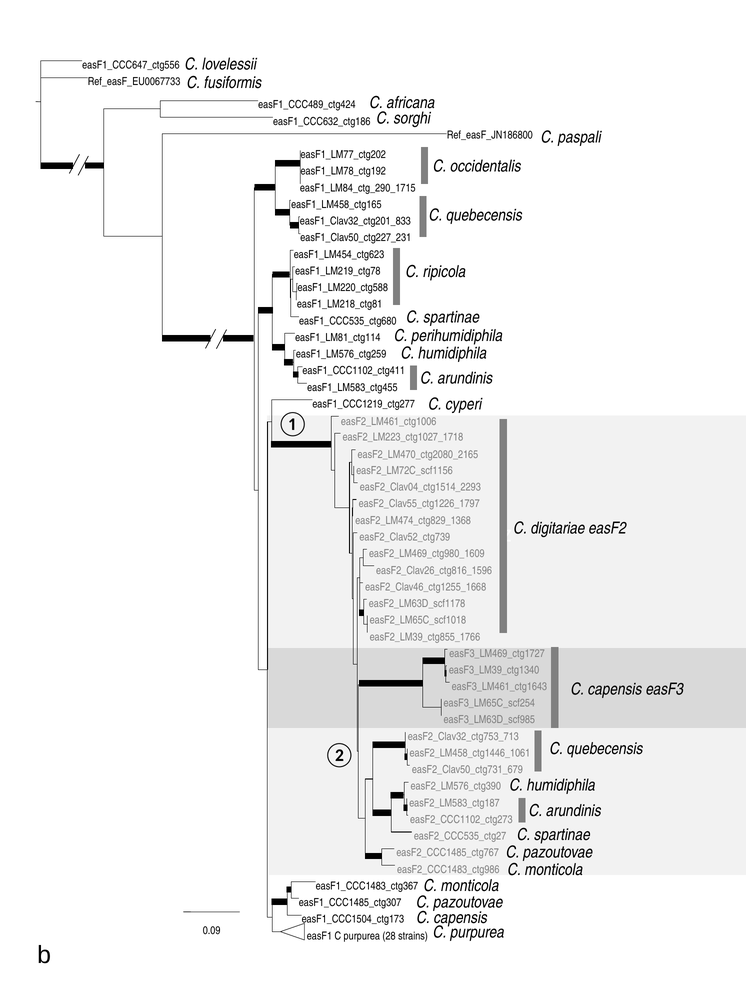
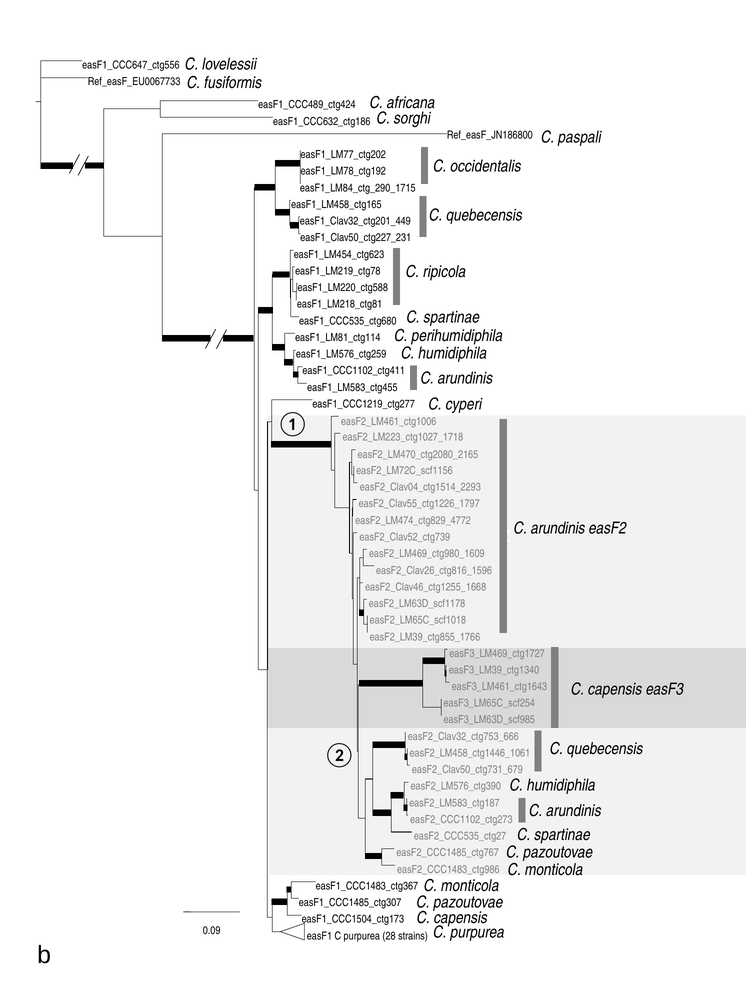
easF1_Clav32_ctg201_833: easF1_Clav32_ctg201_833 -> easF1_Clav32_ctg201_449 (355, 221)
easF2_LM474_ctg829_1368: easF2_LM474_ctg829_1368 -> easF2_LM474_ctg829_4772 (413, 520)
digitariae: digitariae -> arundinis (558, 528)
easF2_Clav32_ctg753_713: easF2_Clav32_ctg753_713 -> easF2_Clav32_ctg753_666 (463, 736)
